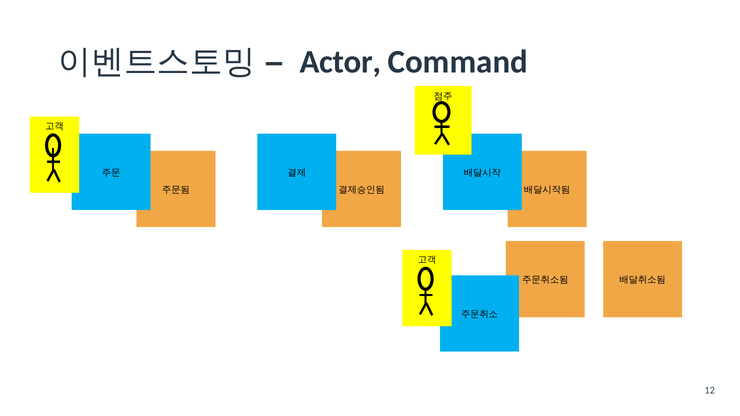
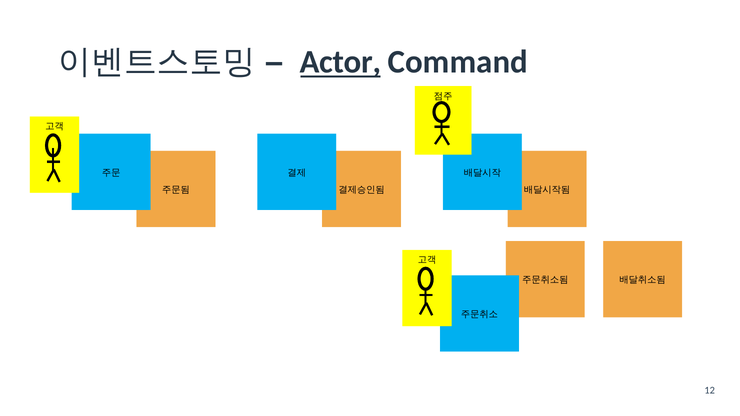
Actor underline: none -> present (340, 62)
